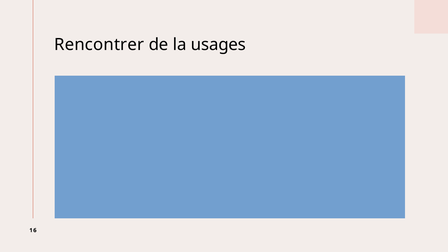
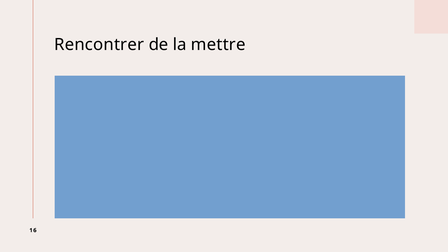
usages: usages -> mettre (218, 45)
